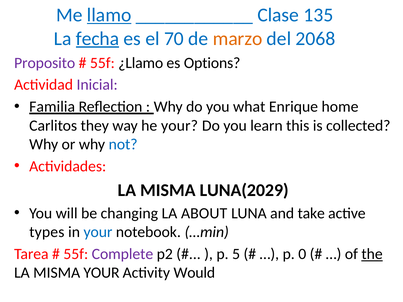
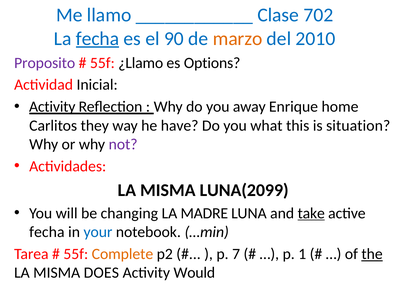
llamo underline: present -> none (109, 15)
135: 135 -> 702 (318, 15)
70: 70 -> 90 (174, 39)
2068: 2068 -> 2010 (315, 39)
Inicial colour: purple -> black (97, 85)
Familia: Familia -> Activity (52, 107)
what: what -> away (249, 107)
he your: your -> have (180, 126)
learn: learn -> what (266, 126)
collected: collected -> situation (358, 126)
not colour: blue -> purple (123, 144)
LUNA(2029: LUNA(2029 -> LUNA(2099 (244, 190)
ABOUT: ABOUT -> MADRE (204, 213)
take underline: none -> present (311, 213)
types: types -> fecha (47, 232)
Complete colour: purple -> orange (122, 254)
5: 5 -> 7 (236, 254)
0: 0 -> 1 (302, 254)
MISMA YOUR: YOUR -> DOES (101, 273)
